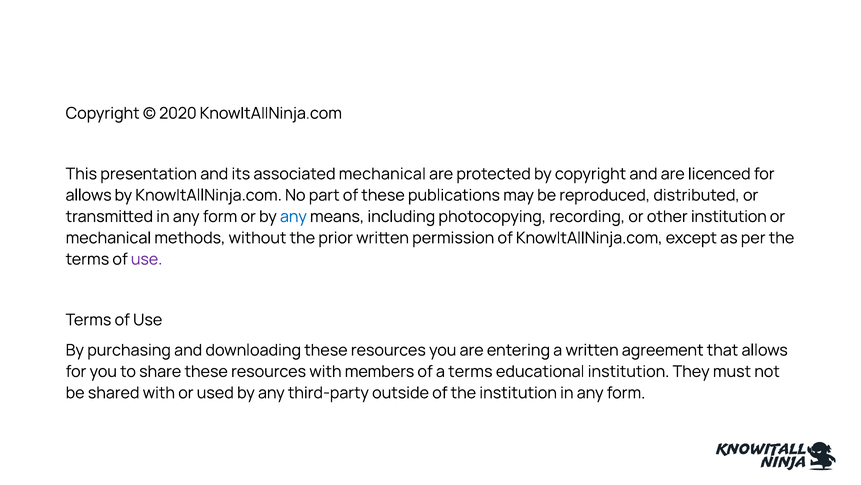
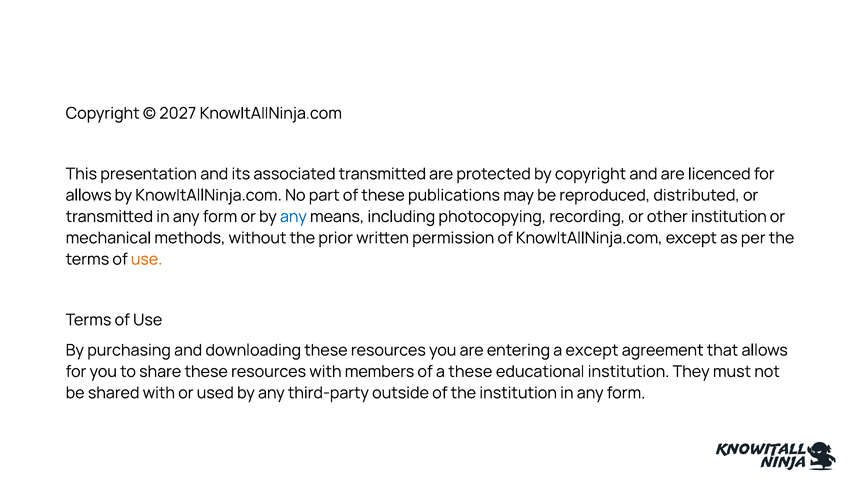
2020: 2020 -> 2027 (178, 113)
associated mechanical: mechanical -> transmitted (382, 174)
use colour: purple -> orange (147, 259)
a written: written -> except (592, 350)
a terms: terms -> these (470, 371)
